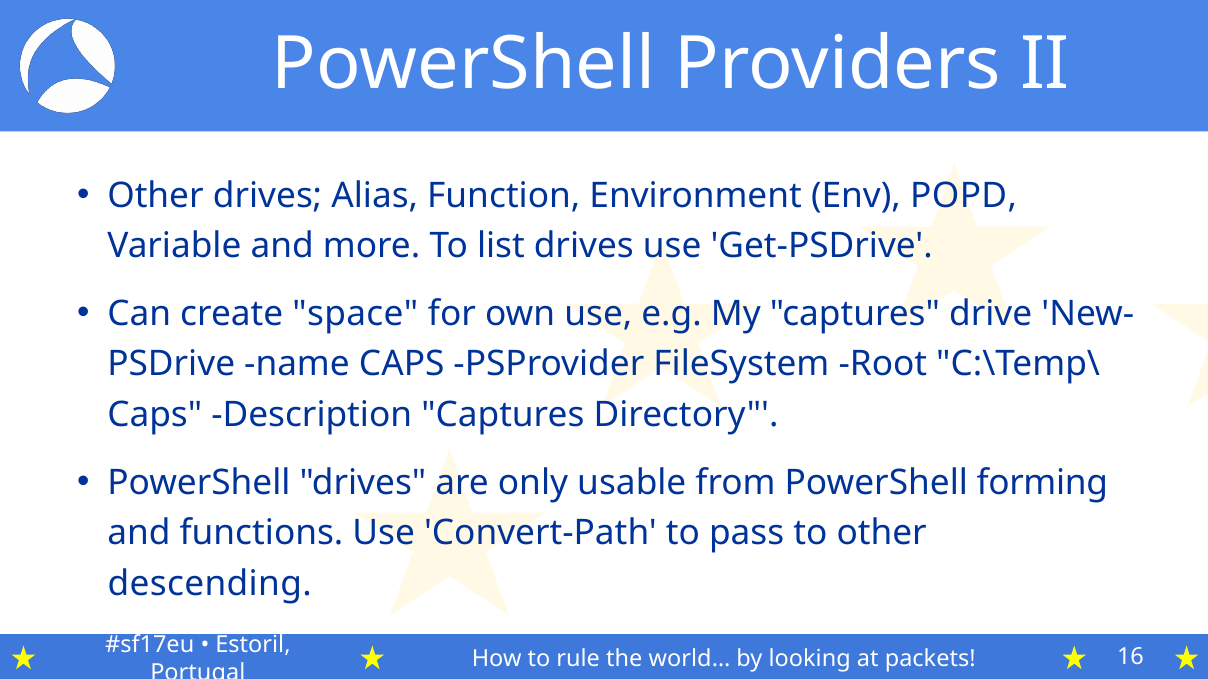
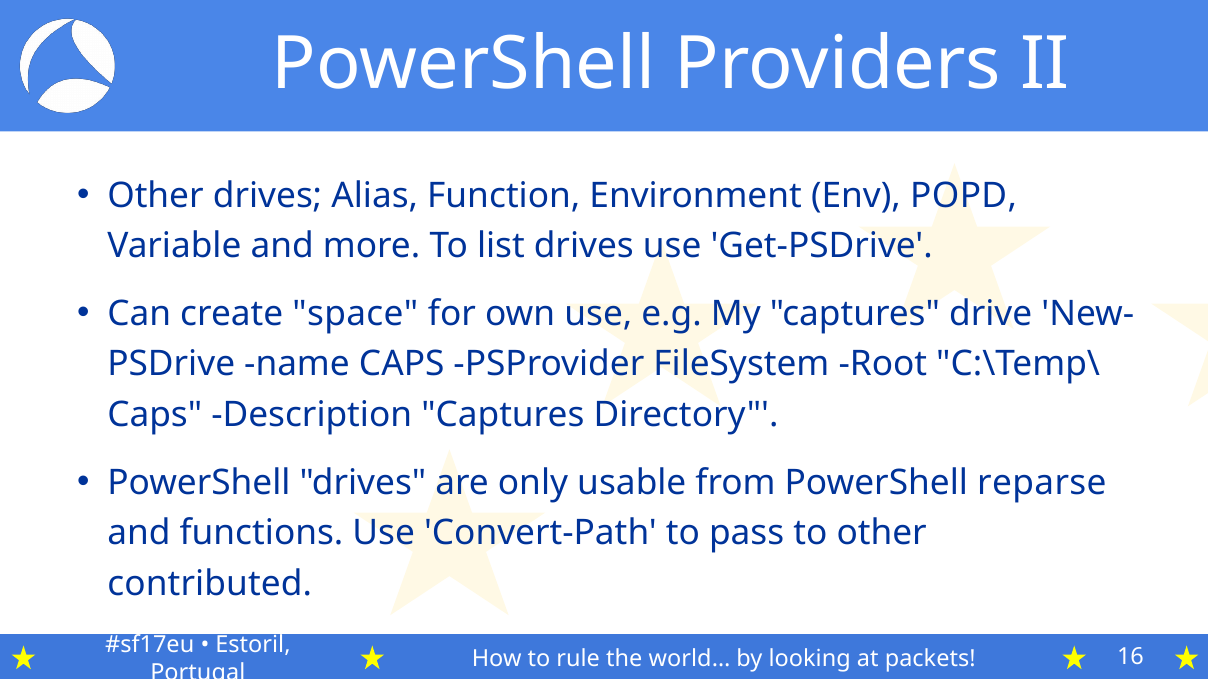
forming: forming -> reparse (1042, 483)
descending: descending -> contributed (210, 584)
